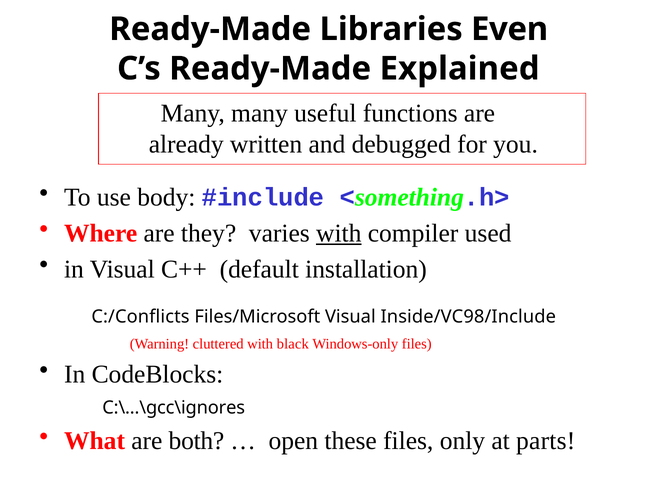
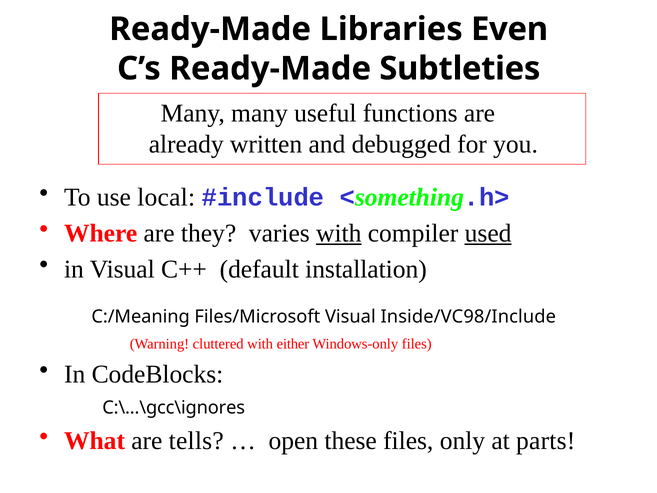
Explained: Explained -> Subtleties (460, 69)
body: body -> local (166, 197)
used underline: none -> present (488, 233)
C:/Conflicts: C:/Conflicts -> C:/Meaning (141, 317)
black: black -> either (293, 344)
both: both -> tells (196, 441)
